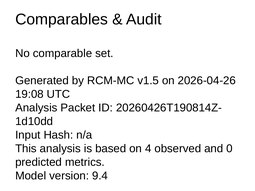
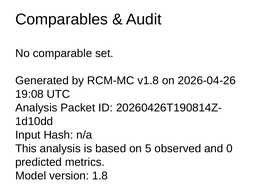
v1.5: v1.5 -> v1.8 (148, 81)
4: 4 -> 5 (148, 149)
9.4: 9.4 -> 1.8 (100, 176)
